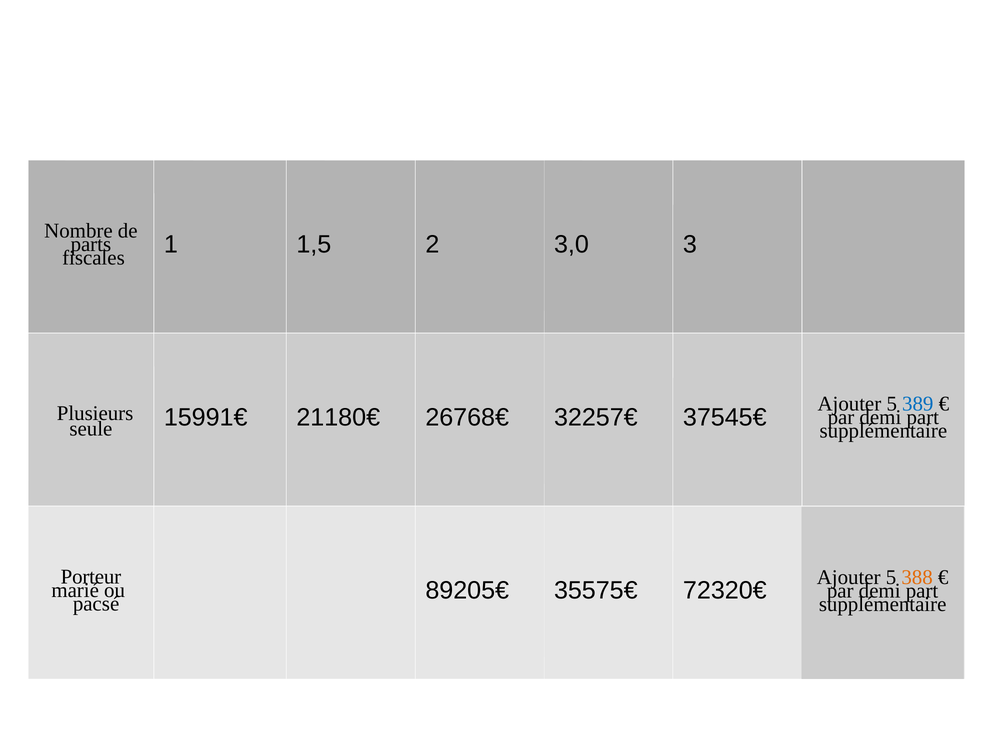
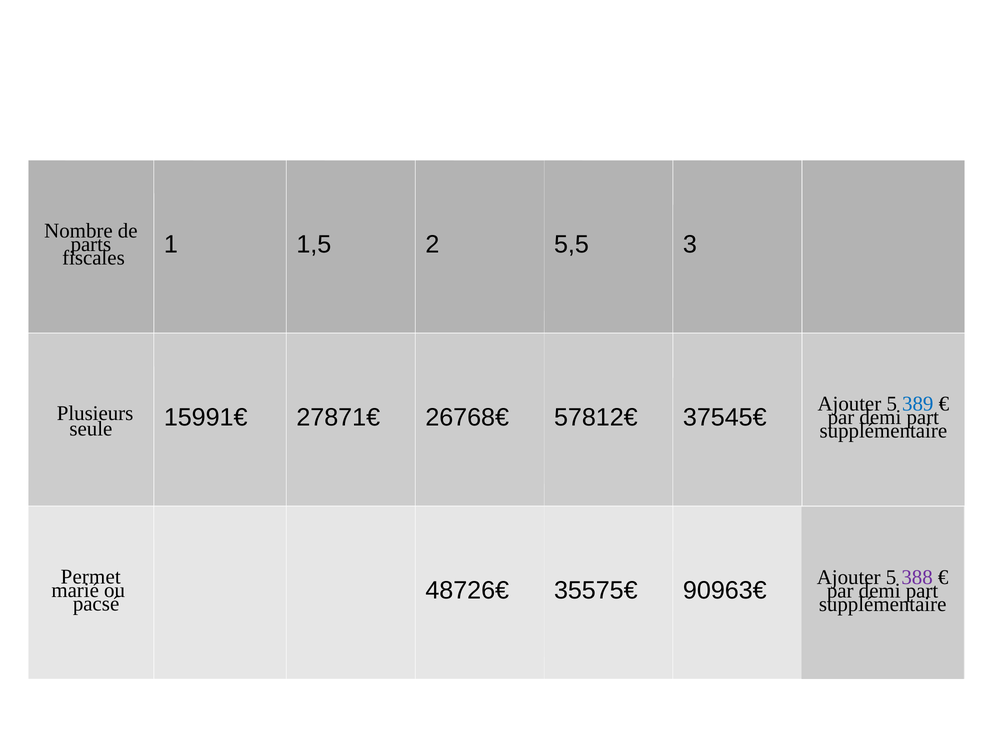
3,0: 3,0 -> 5,5 (571, 244)
21180€: 21180€ -> 27871€ (338, 417)
32257€: 32257€ -> 57812€ (596, 417)
Porteur: Porteur -> Permet (91, 577)
388 colour: orange -> purple (917, 577)
89205€: 89205€ -> 48726€ (467, 590)
72320€: 72320€ -> 90963€ (725, 590)
